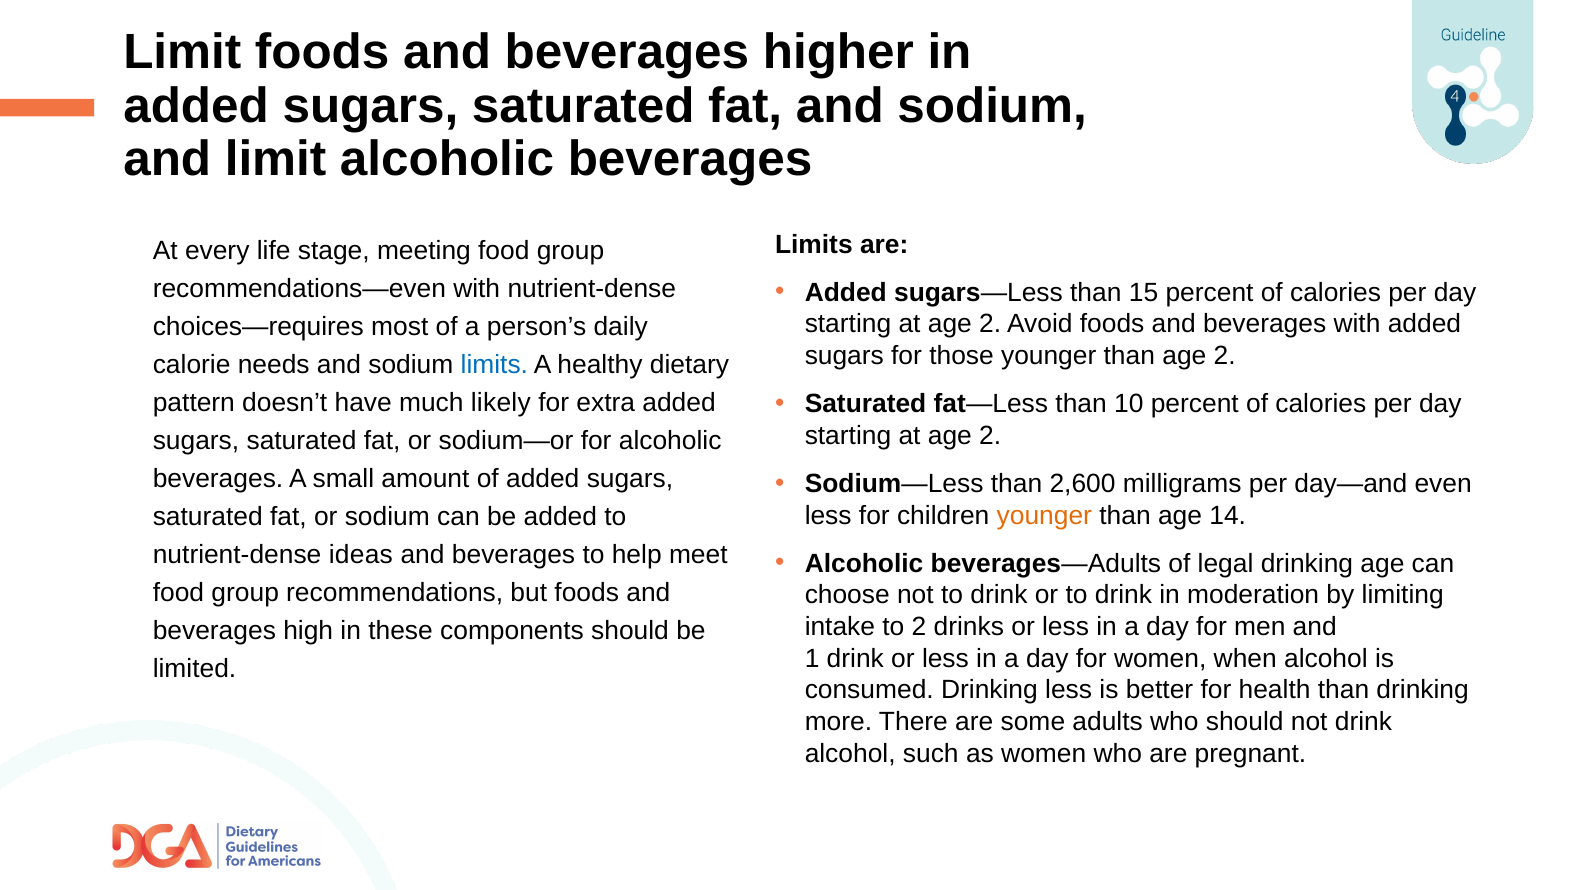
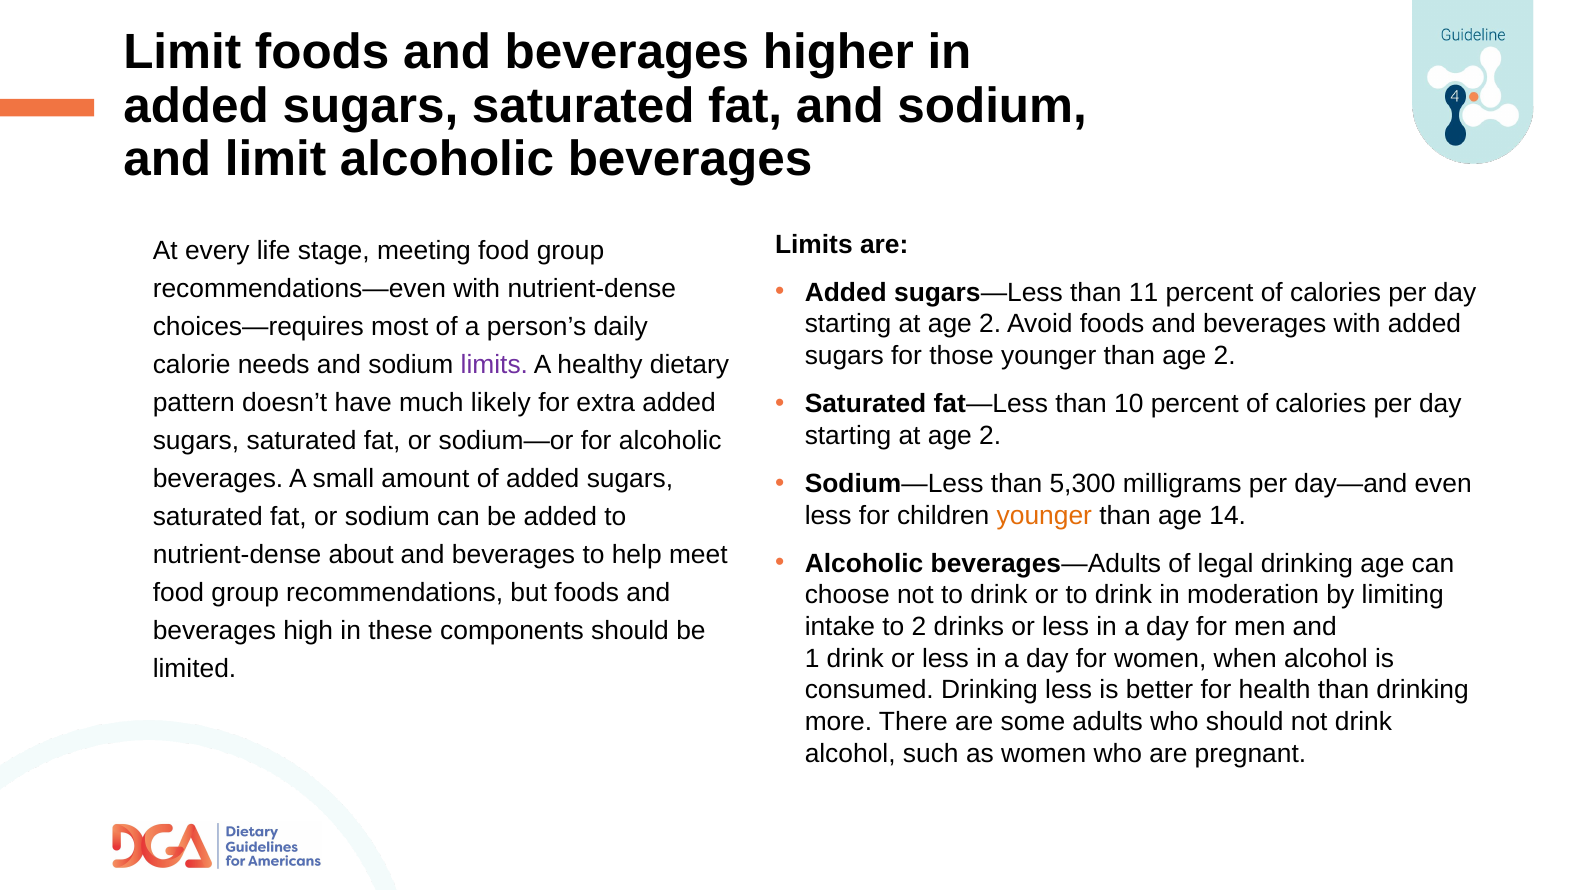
15: 15 -> 11 (1144, 293)
limits colour: blue -> purple (494, 365)
2,600: 2,600 -> 5,300 (1083, 484)
ideas: ideas -> about (361, 555)
